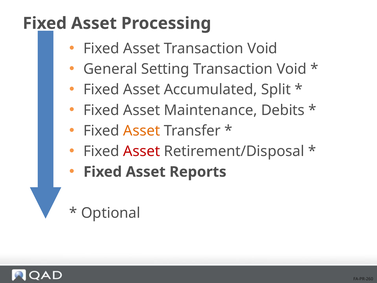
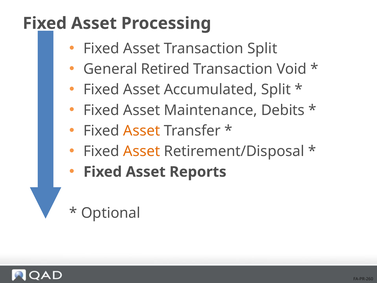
Asset Transaction Void: Void -> Split (262, 48)
Setting: Setting -> Retired (165, 69)
Asset colour: red -> orange (142, 151)
